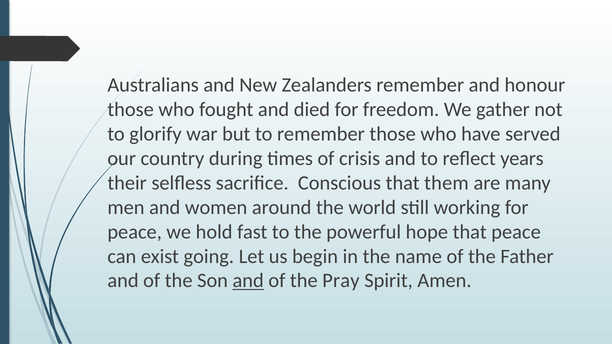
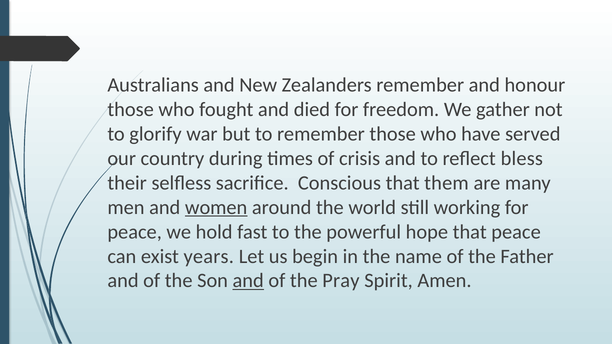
years: years -> bless (522, 158)
women underline: none -> present (216, 207)
going: going -> years (209, 256)
